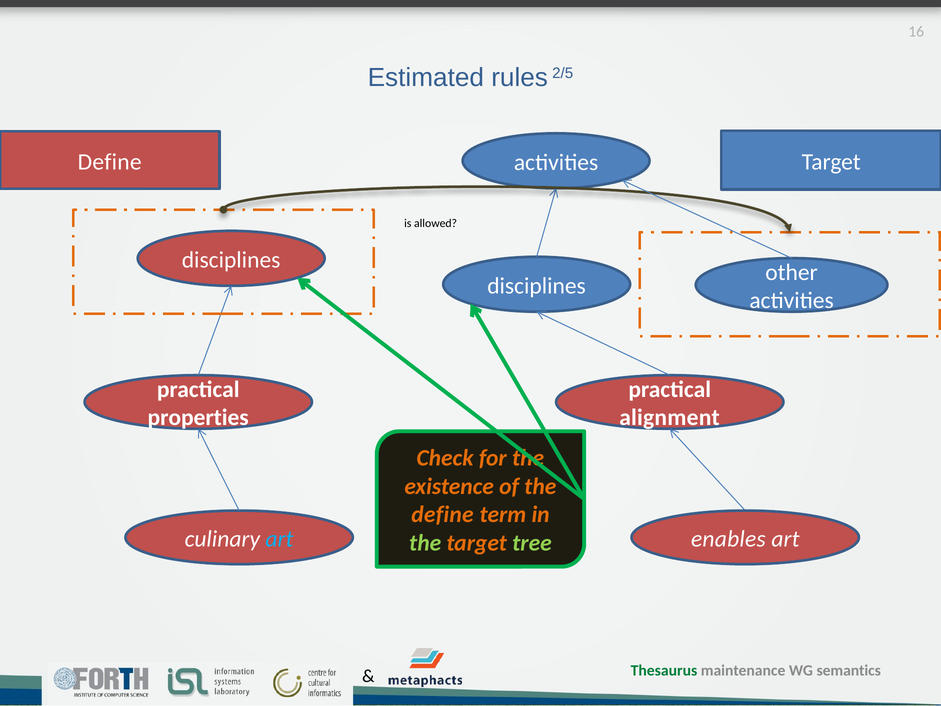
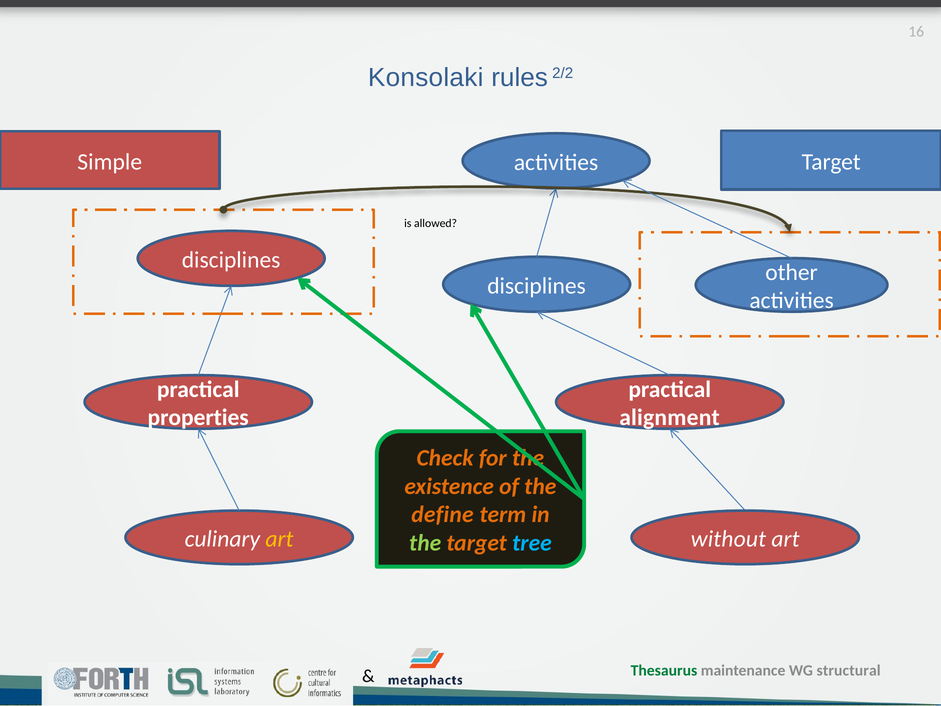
Estimated: Estimated -> Konsolaki (426, 78)
2/5: 2/5 -> 2/2 (563, 73)
Define: Define -> Simple (110, 162)
art colour: light blue -> yellow (279, 539)
enables: enables -> without (728, 539)
tree colour: light green -> light blue (532, 543)
semantics: semantics -> structural (849, 670)
